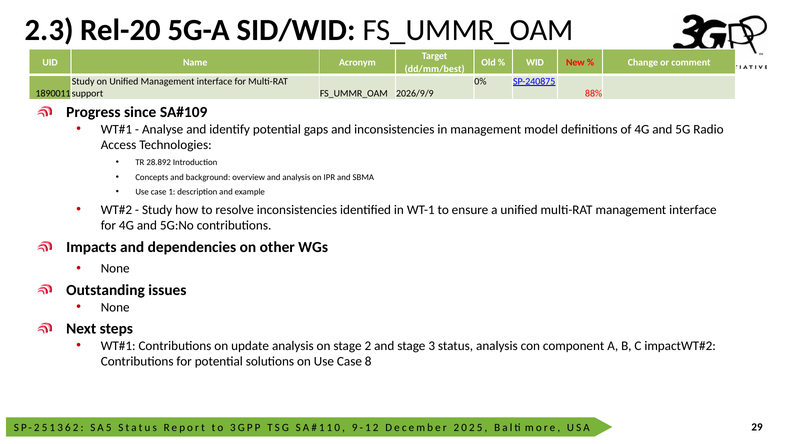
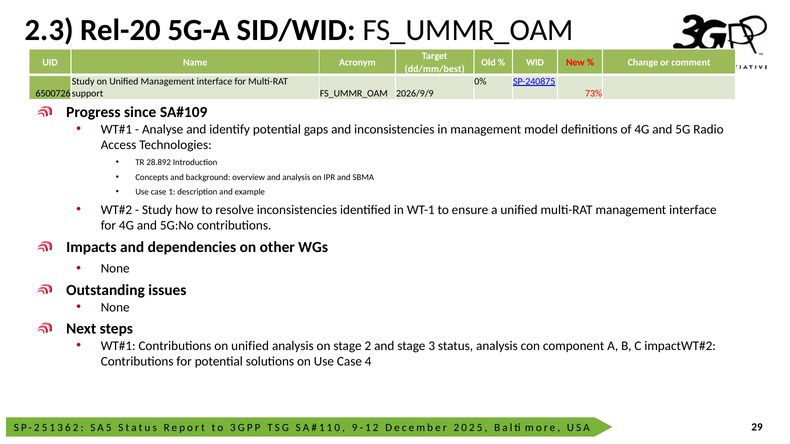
1890011: 1890011 -> 6500726 (53, 94)
88%: 88% -> 73% (594, 94)
Contributions on update: update -> unified (250, 346)
8: 8 -> 4 (368, 362)
